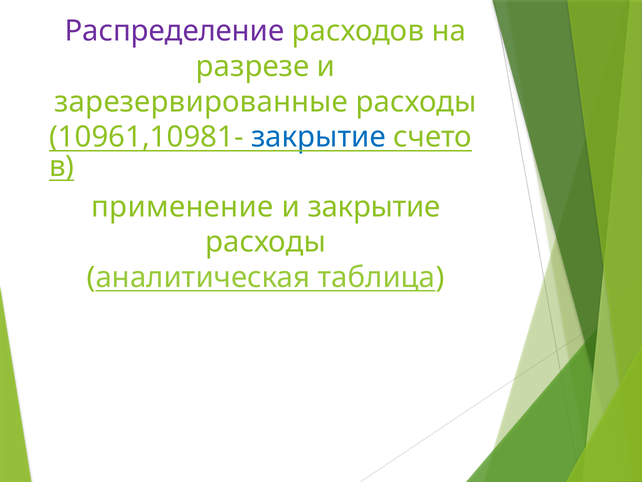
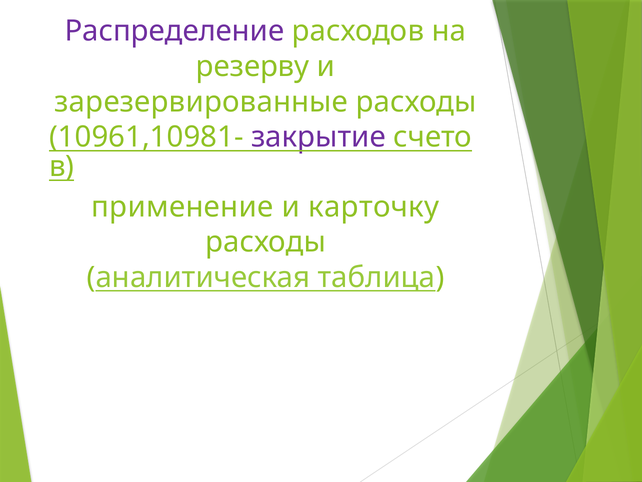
разрезе: разрезе -> резерву (253, 66)
закрытие colour: blue -> purple (318, 137)
и закрытие: закрытие -> карточку (374, 207)
